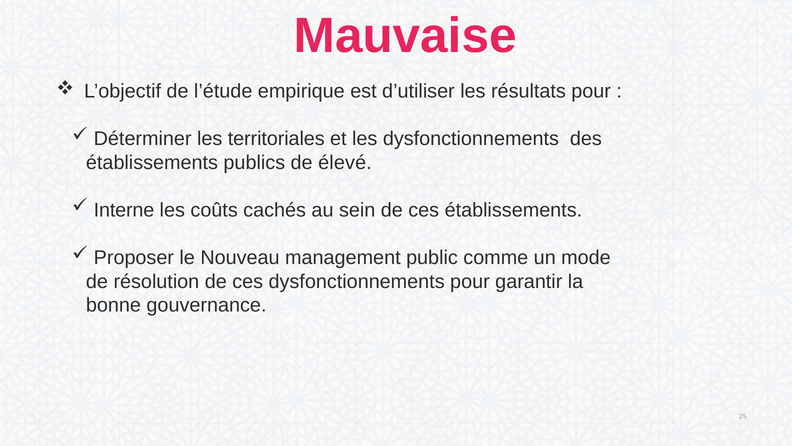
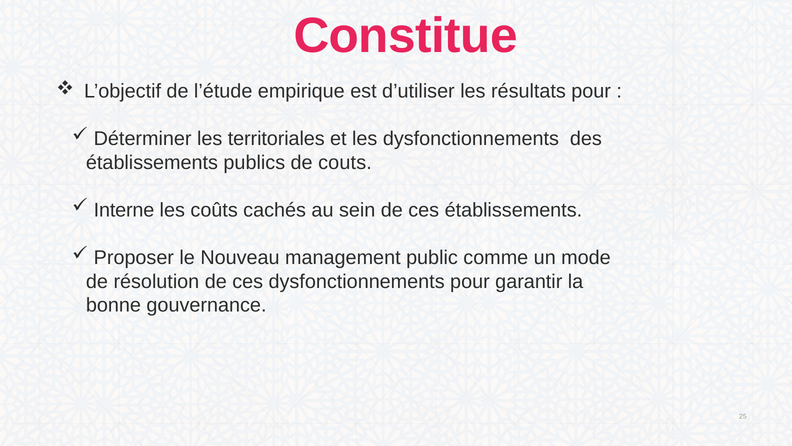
Mauvaise: Mauvaise -> Constitue (406, 36)
élevé: élevé -> couts (345, 162)
